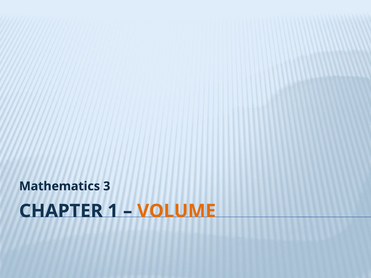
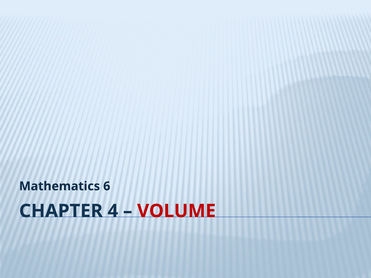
3: 3 -> 6 (107, 186)
1: 1 -> 4 (113, 211)
VOLUME colour: orange -> red (176, 211)
